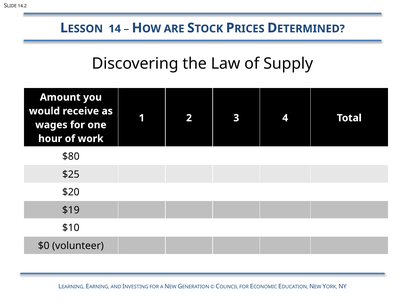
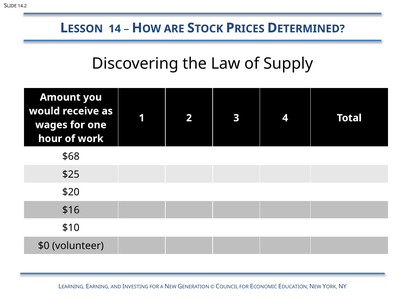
$80: $80 -> $68 (71, 156)
$19: $19 -> $16 (71, 210)
